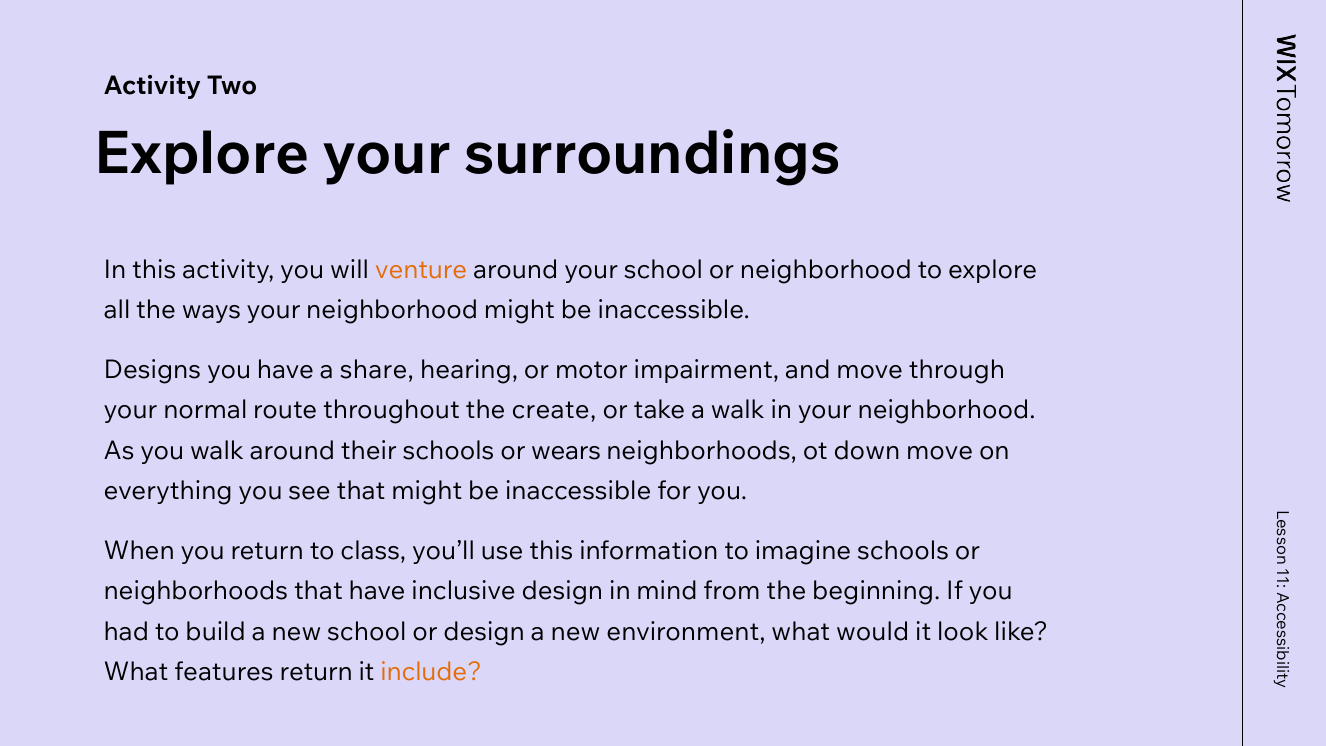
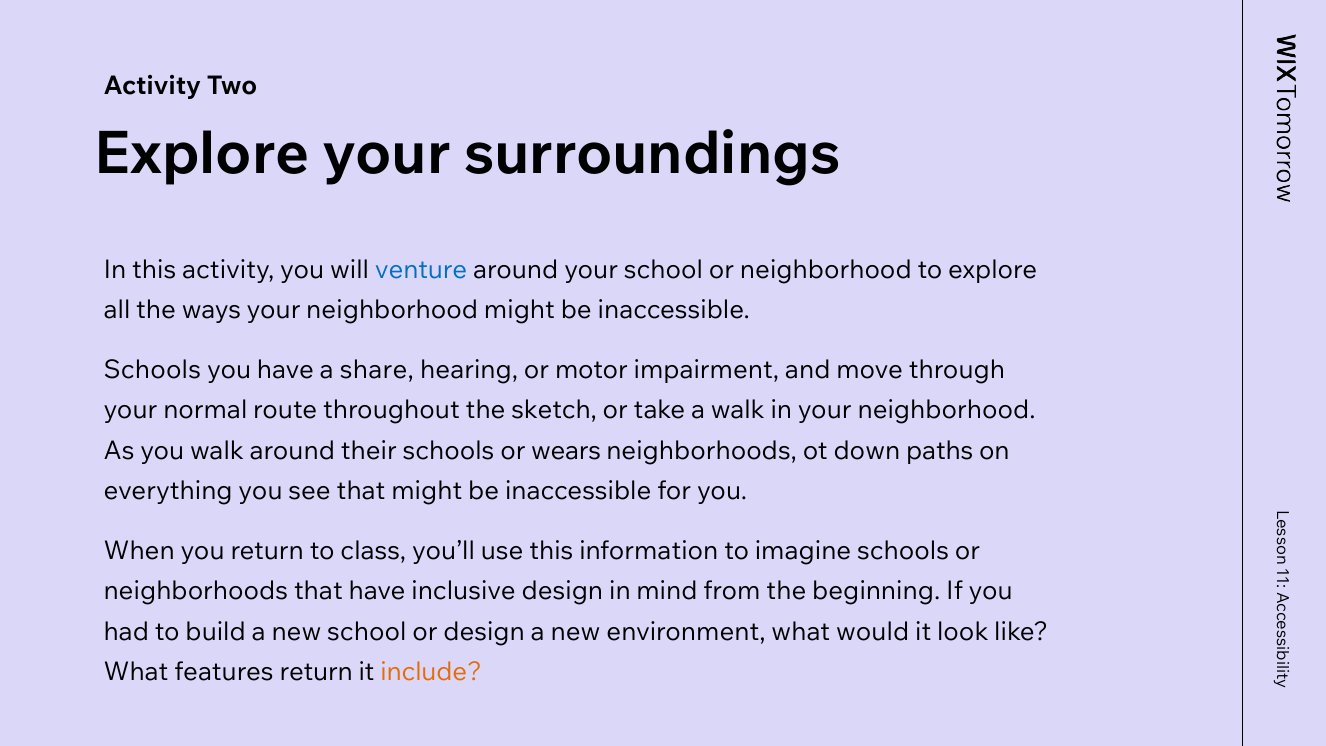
venture colour: orange -> blue (421, 269)
Designs: Designs -> Schools (152, 370)
create: create -> sketch (554, 410)
down move: move -> paths (940, 451)
